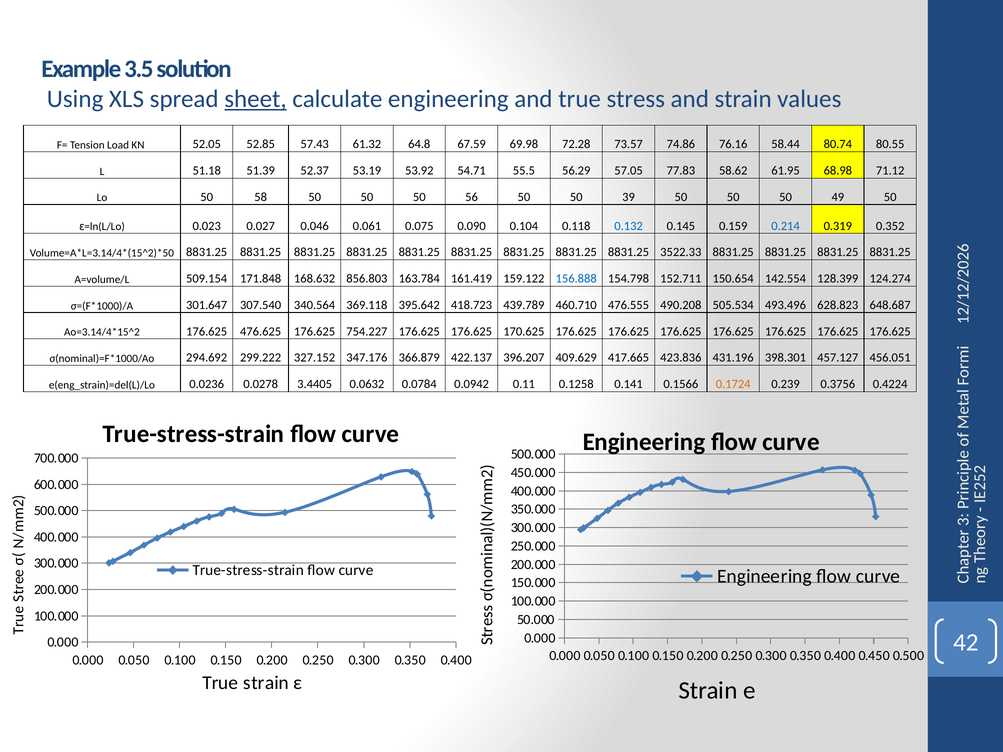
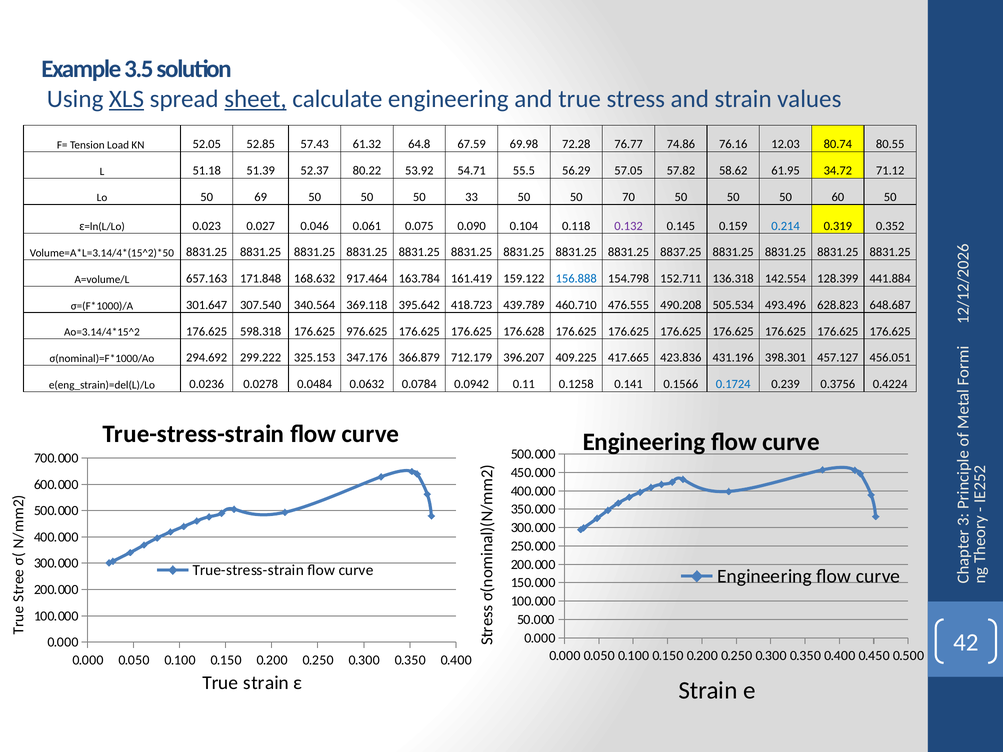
XLS underline: none -> present (127, 99)
73.57: 73.57 -> 76.77 (629, 144)
58.44: 58.44 -> 12.03 (786, 144)
53.19: 53.19 -> 80.22 (367, 171)
77.83: 77.83 -> 57.82 (681, 171)
68.98: 68.98 -> 34.72 (838, 171)
58: 58 -> 69 (261, 197)
56: 56 -> 33 (472, 197)
39: 39 -> 70 (629, 197)
49: 49 -> 60 (838, 197)
0.132 colour: blue -> purple (629, 226)
3522.33: 3522.33 -> 8837.25 (681, 252)
509.154: 509.154 -> 657.163 (207, 279)
856.803: 856.803 -> 917.464 (367, 279)
150.654: 150.654 -> 136.318 (733, 279)
124.274: 124.274 -> 441.884 (890, 279)
476.625: 476.625 -> 598.318 (261, 332)
754.227: 754.227 -> 976.625 (367, 332)
170.625: 170.625 -> 176.628 (524, 332)
327.152: 327.152 -> 325.153 (315, 358)
422.137: 422.137 -> 712.179 (472, 358)
409.629: 409.629 -> 409.225 (576, 358)
3.4405: 3.4405 -> 0.0484 (315, 384)
0.1724 colour: orange -> blue (733, 384)
